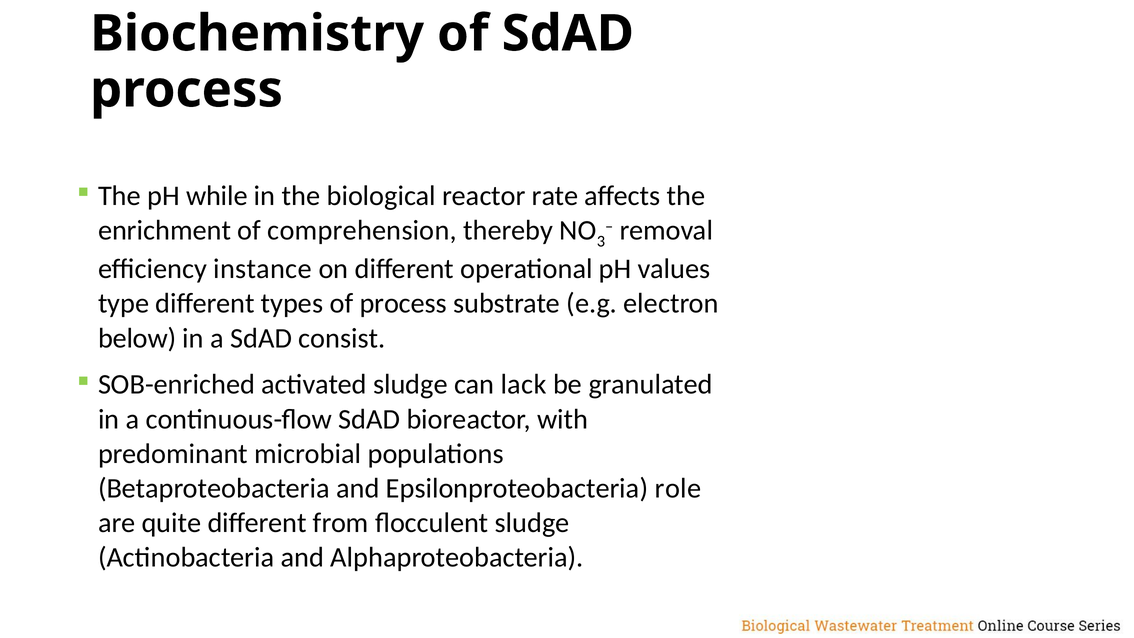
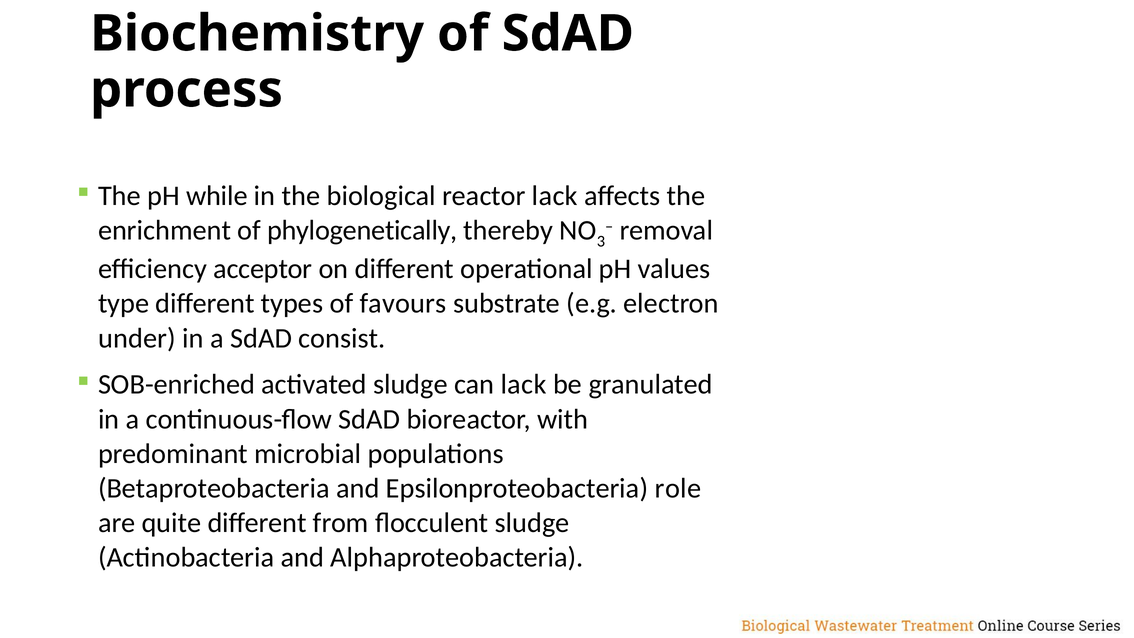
reactor rate: rate -> lack (555, 196)
comprehension: comprehension -> phylogenetically (362, 231)
instance: instance -> acceptor (263, 269)
of process: process -> favours (403, 303)
below: below -> under (137, 338)
